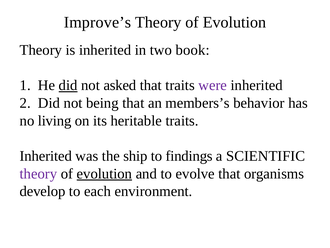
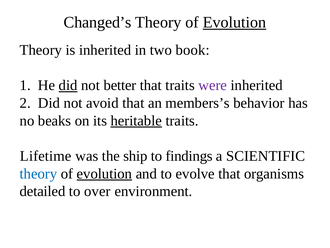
Improve’s: Improve’s -> Changed’s (98, 22)
Evolution underline: none -> present (234, 22)
asked: asked -> better (120, 85)
being: being -> avoid (102, 103)
living: living -> beaks (55, 120)
heritable underline: none -> present (136, 120)
Inherited: Inherited -> Lifetime (46, 156)
theory colour: purple -> blue (38, 173)
develop: develop -> detailed (43, 191)
each: each -> over (97, 191)
